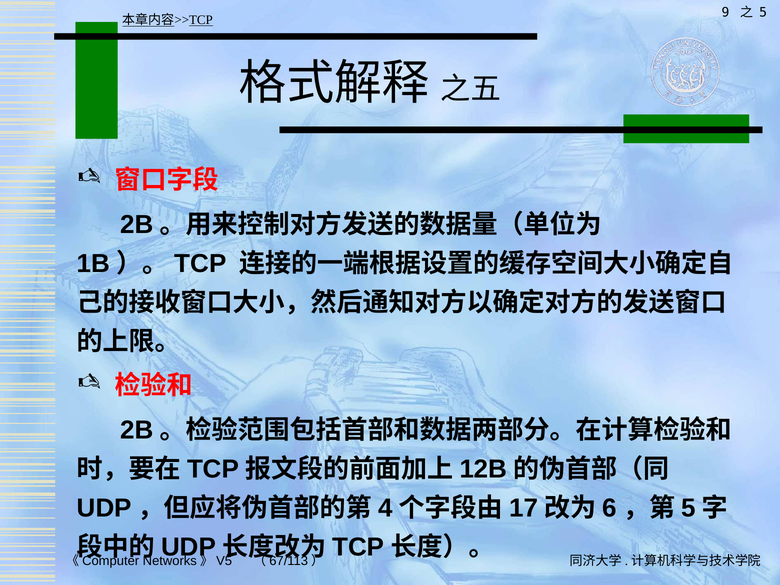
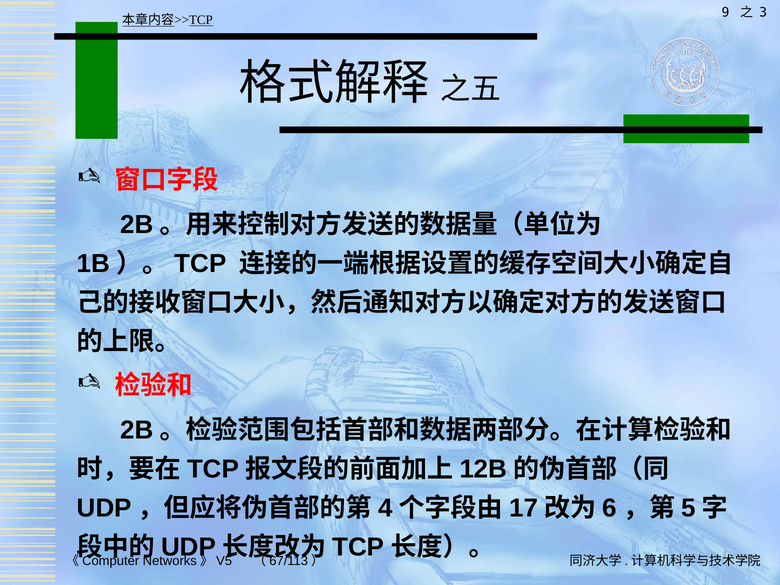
5: 5 -> 3 (763, 13)
